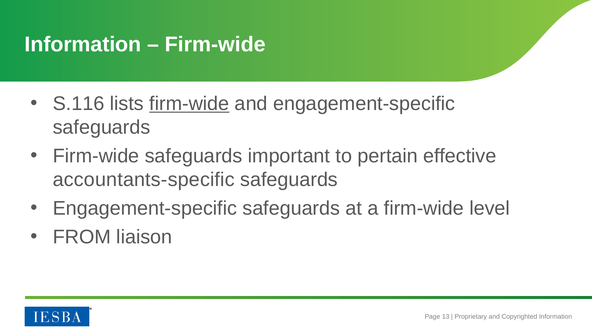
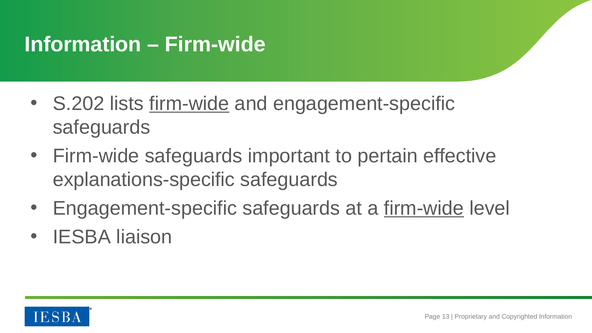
S.116: S.116 -> S.202 (79, 104)
accountants-specific: accountants-specific -> explanations-specific (144, 180)
firm-wide underline: none -> present (424, 208)
FROM: FROM -> IESBA (82, 237)
